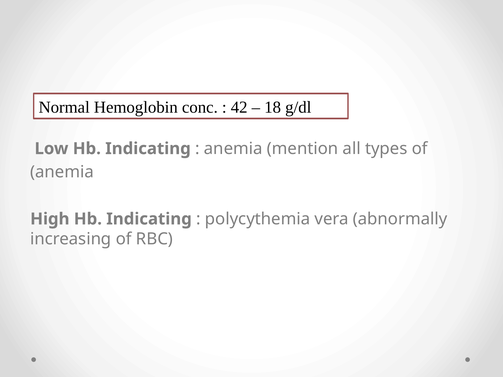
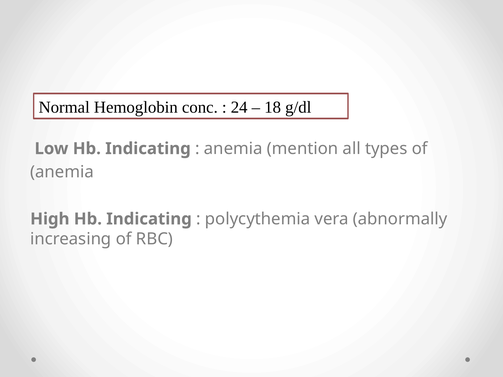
42: 42 -> 24 (239, 107)
